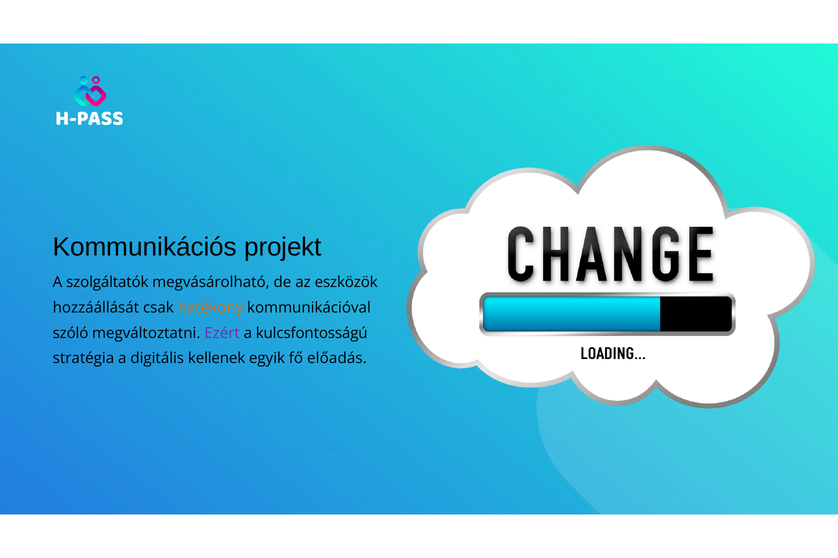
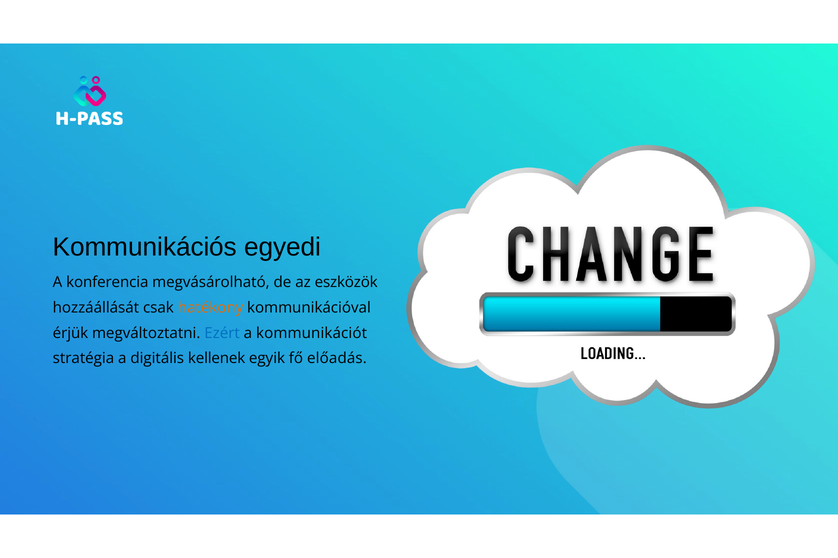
projekt: projekt -> egyedi (283, 247)
szolgáltatók: szolgáltatók -> konferencia (107, 283)
szóló: szóló -> érjük (70, 333)
Ezért colour: purple -> blue (222, 333)
kulcsfontosságú: kulcsfontosságú -> kommunikációt (312, 333)
